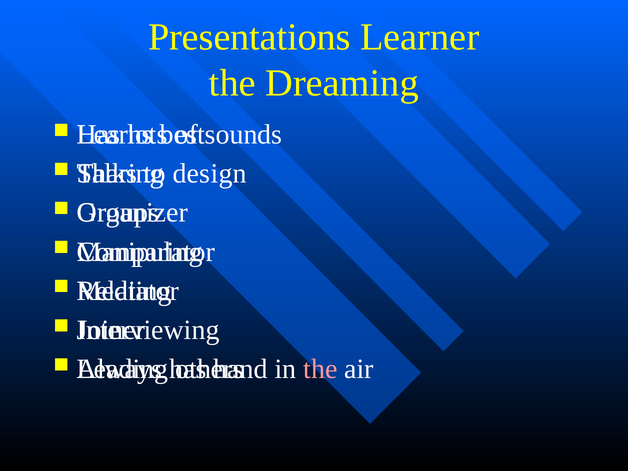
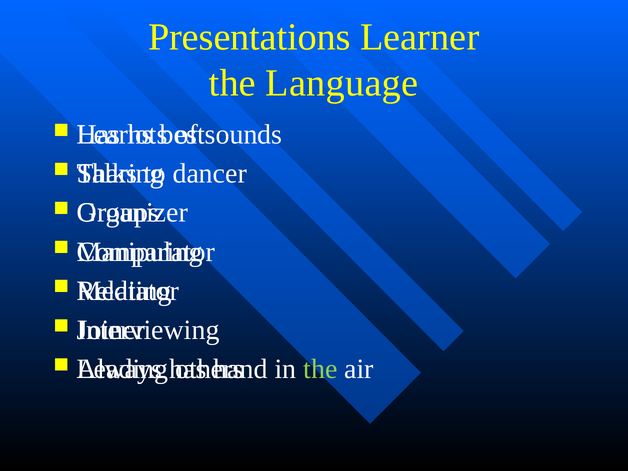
Dreaming: Dreaming -> Language (342, 83)
design: design -> dancer (210, 174)
the colour: pink -> light green (320, 369)
